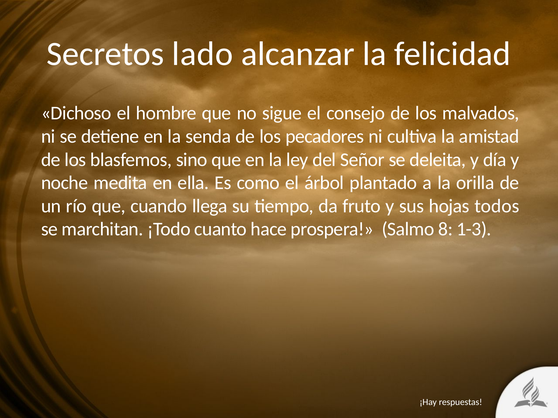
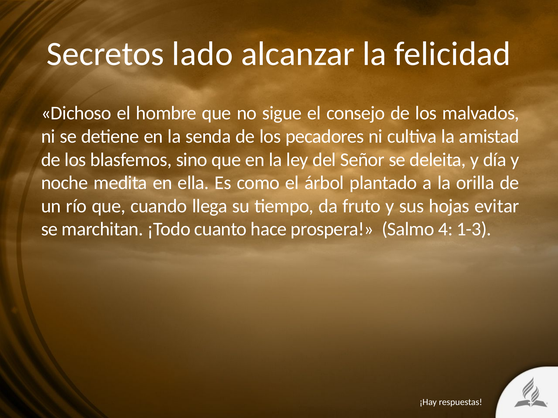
todos: todos -> evitar (497, 206)
8: 8 -> 4 (445, 230)
